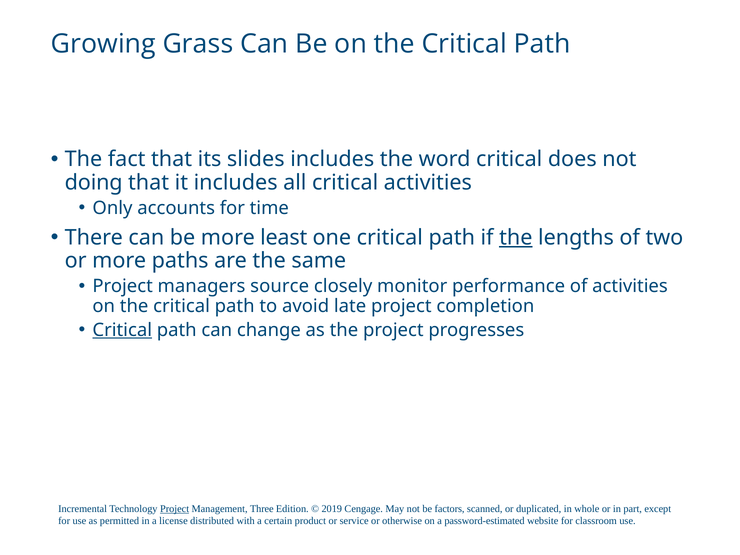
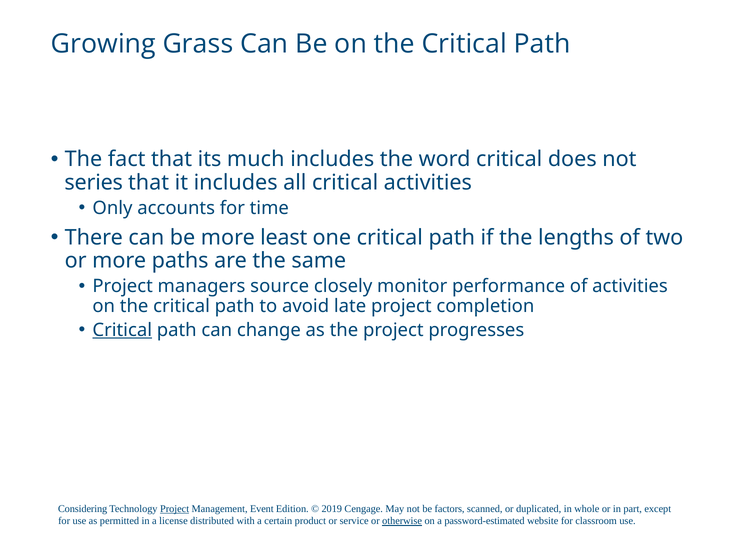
slides: slides -> much (256, 159)
doing: doing -> series (94, 183)
the underline: present -> none (516, 237)
Incremental: Incremental -> Considering (83, 509)
Three: Three -> Event (262, 509)
otherwise underline: none -> present (402, 521)
